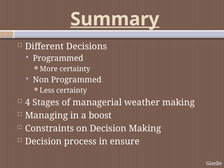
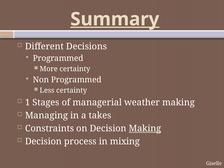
4: 4 -> 1 (28, 102)
boost: boost -> takes (100, 115)
Making underline: none -> present (145, 128)
ensure: ensure -> mixing (125, 141)
